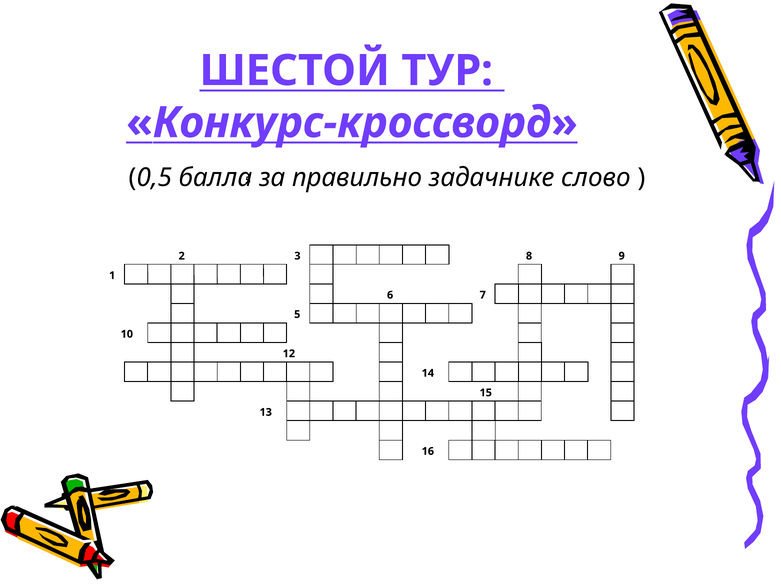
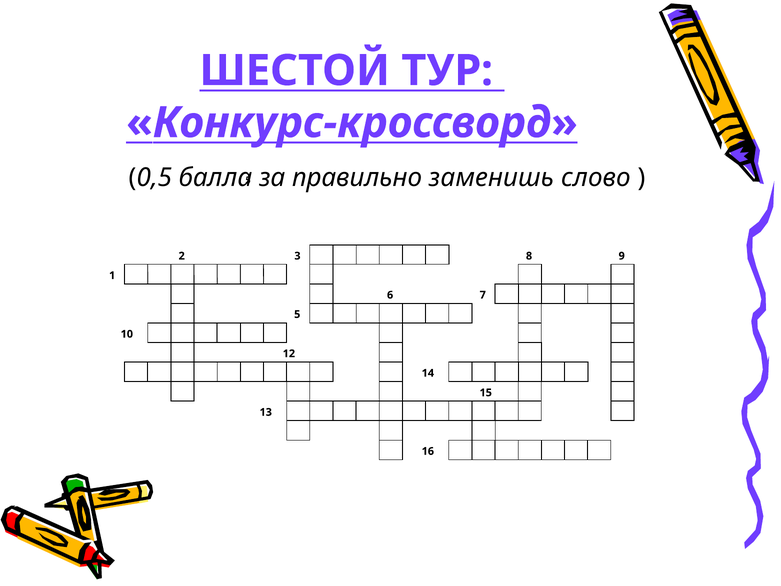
задачнике: задачнике -> заменишь (492, 178)
